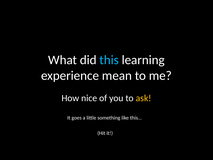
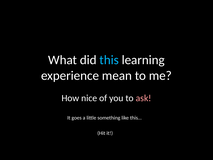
ask colour: yellow -> pink (144, 98)
